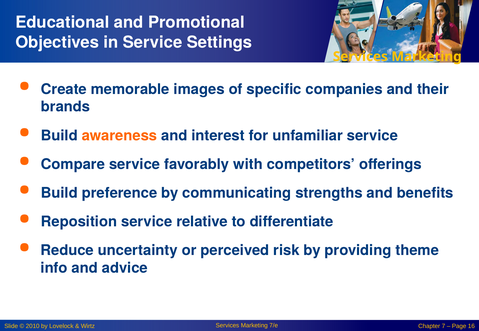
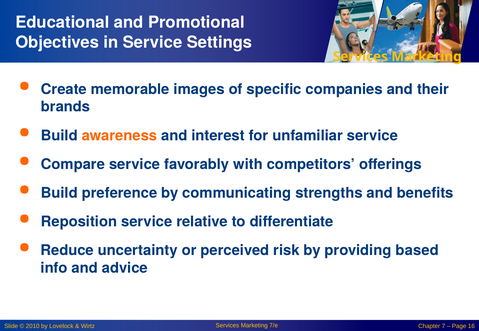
theme: theme -> based (417, 251)
